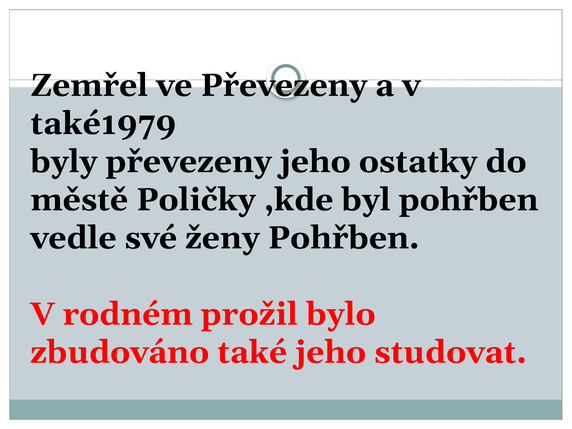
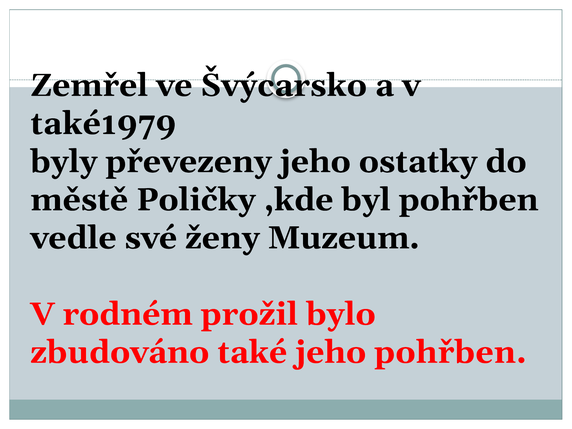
ve Převezeny: Převezeny -> Švýcarsko (284, 85)
ženy Pohřben: Pohřben -> Muzeum (344, 238)
jeho studovat: studovat -> pohřben (450, 352)
